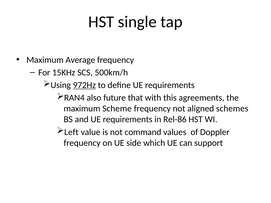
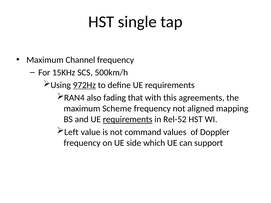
Average: Average -> Channel (80, 60)
future: future -> fading (115, 98)
schemes: schemes -> mapping (232, 109)
requirements underline: none -> present (128, 120)
Rel-86: Rel-86 -> Rel-52 (175, 120)
